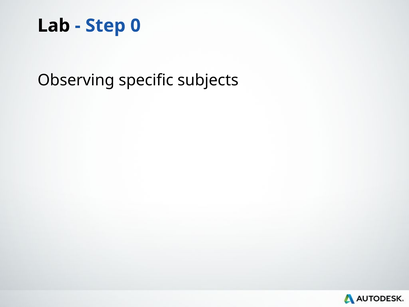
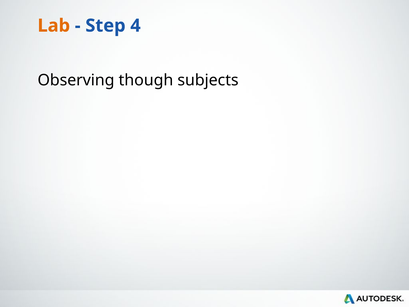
Lab colour: black -> orange (54, 26)
0: 0 -> 4 (136, 26)
specific: specific -> though (146, 80)
